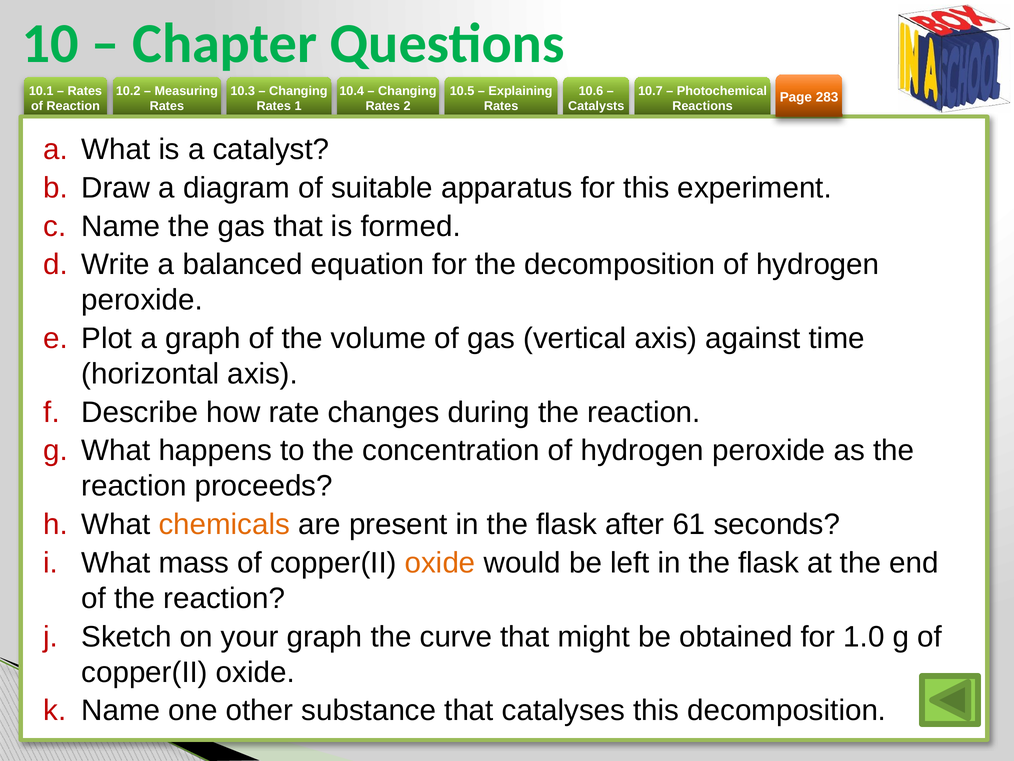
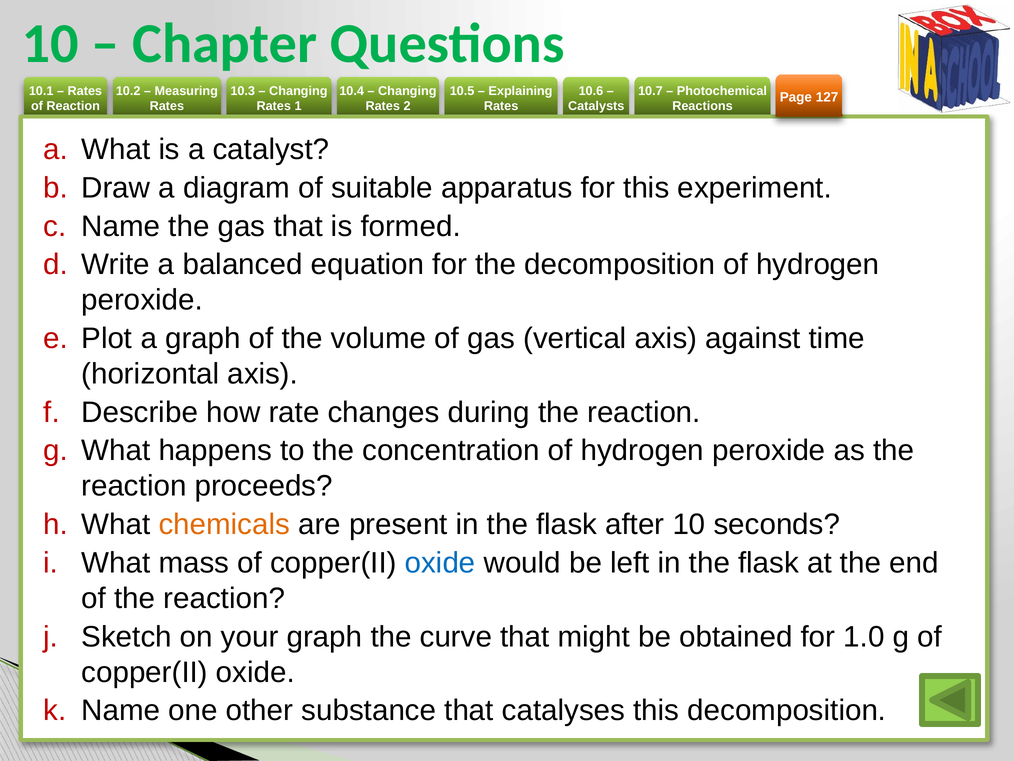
283: 283 -> 127 (827, 97)
after 61: 61 -> 10 (689, 524)
oxide colour: orange -> blue (440, 563)
